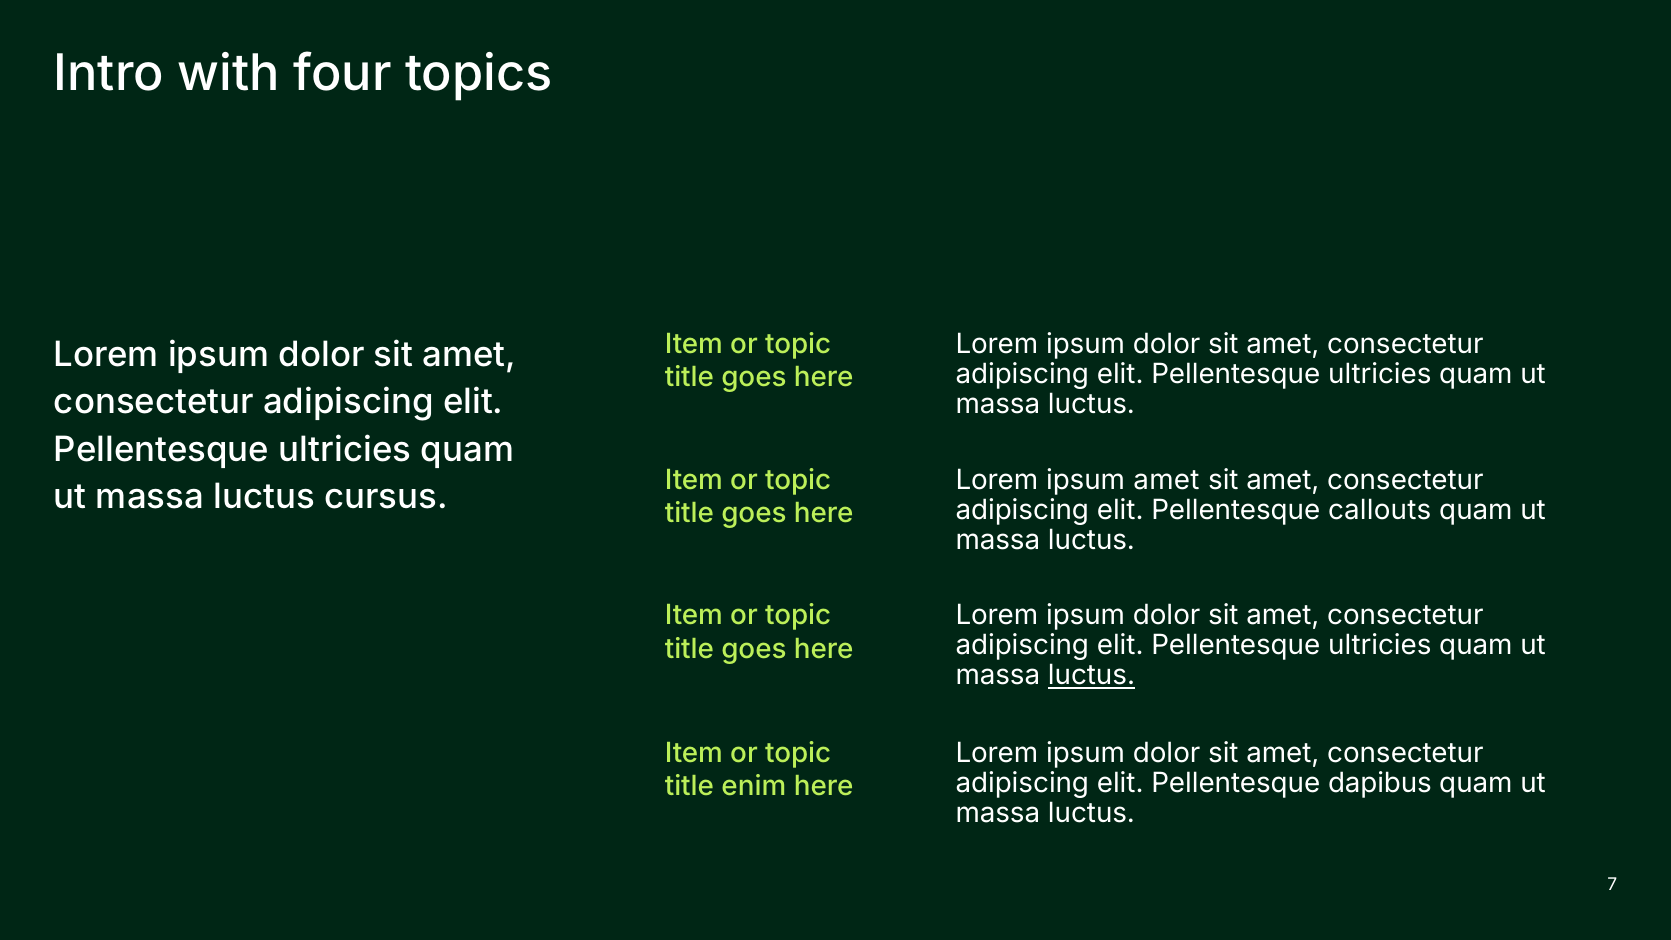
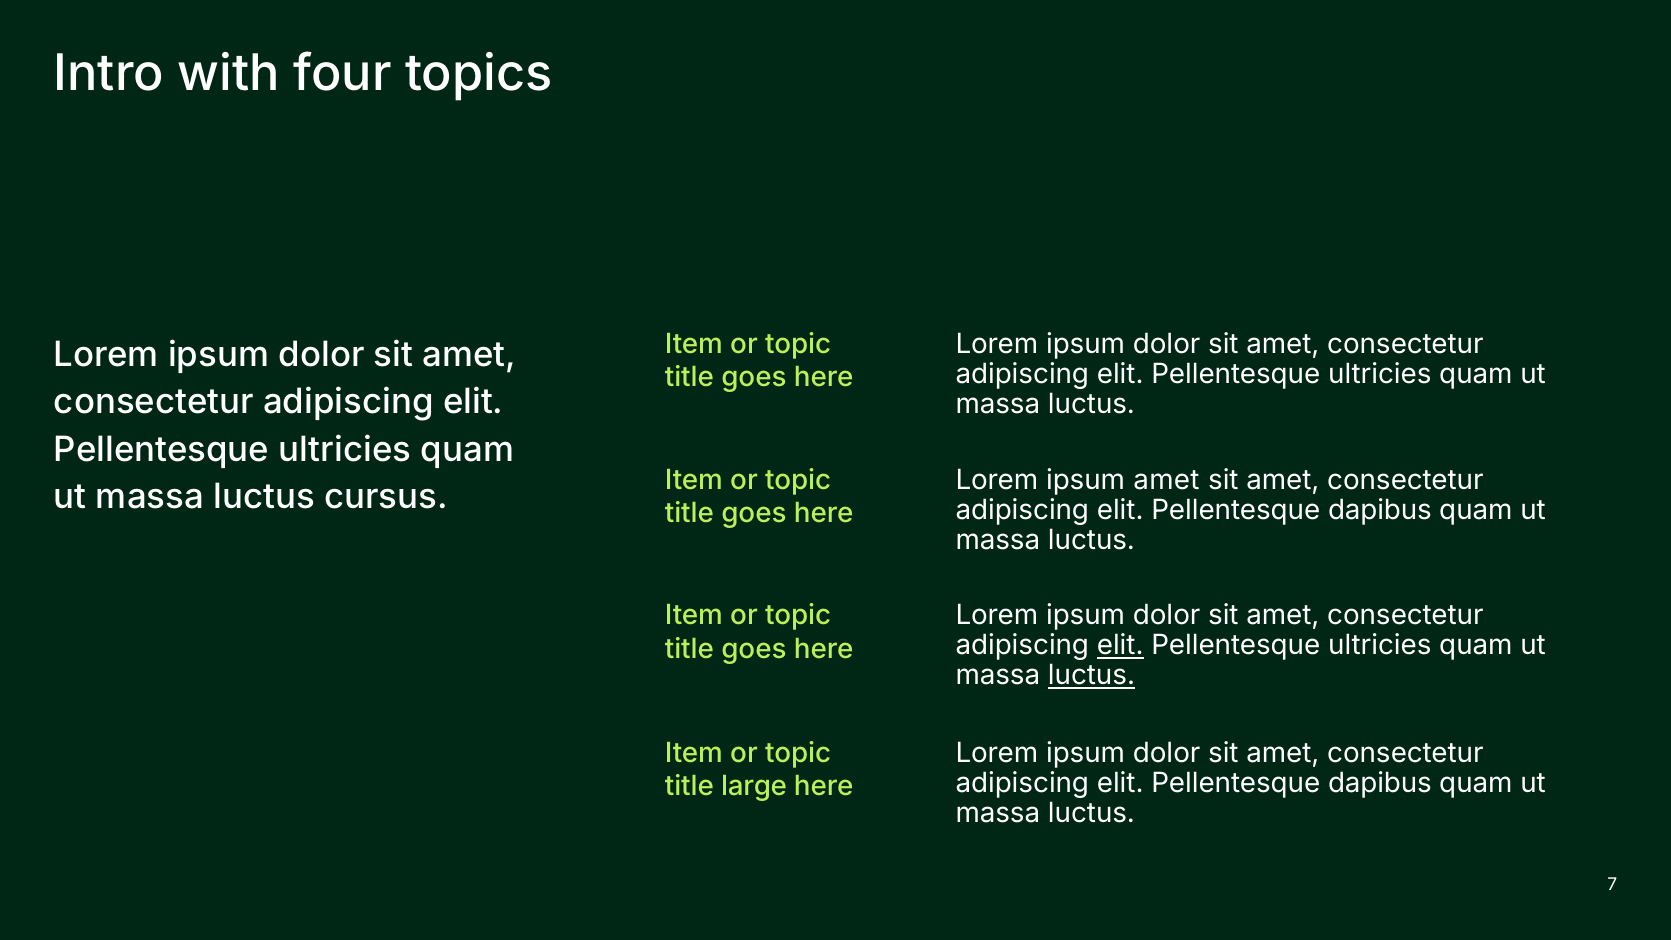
callouts: callouts -> dapibus (1380, 510)
elit underline: none -> present (1120, 646)
enim: enim -> large (754, 786)
